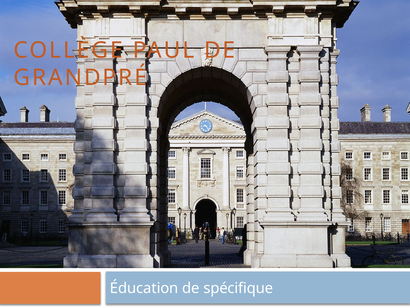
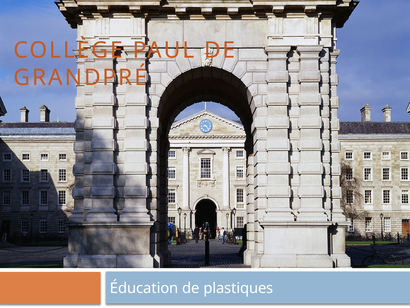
spécifique: spécifique -> plastiques (238, 288)
